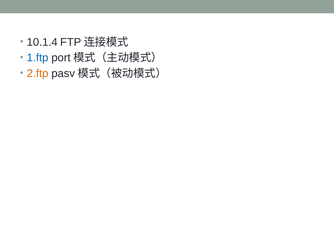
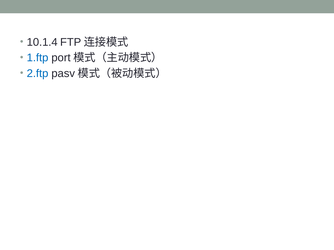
2.ftp colour: orange -> blue (38, 73)
